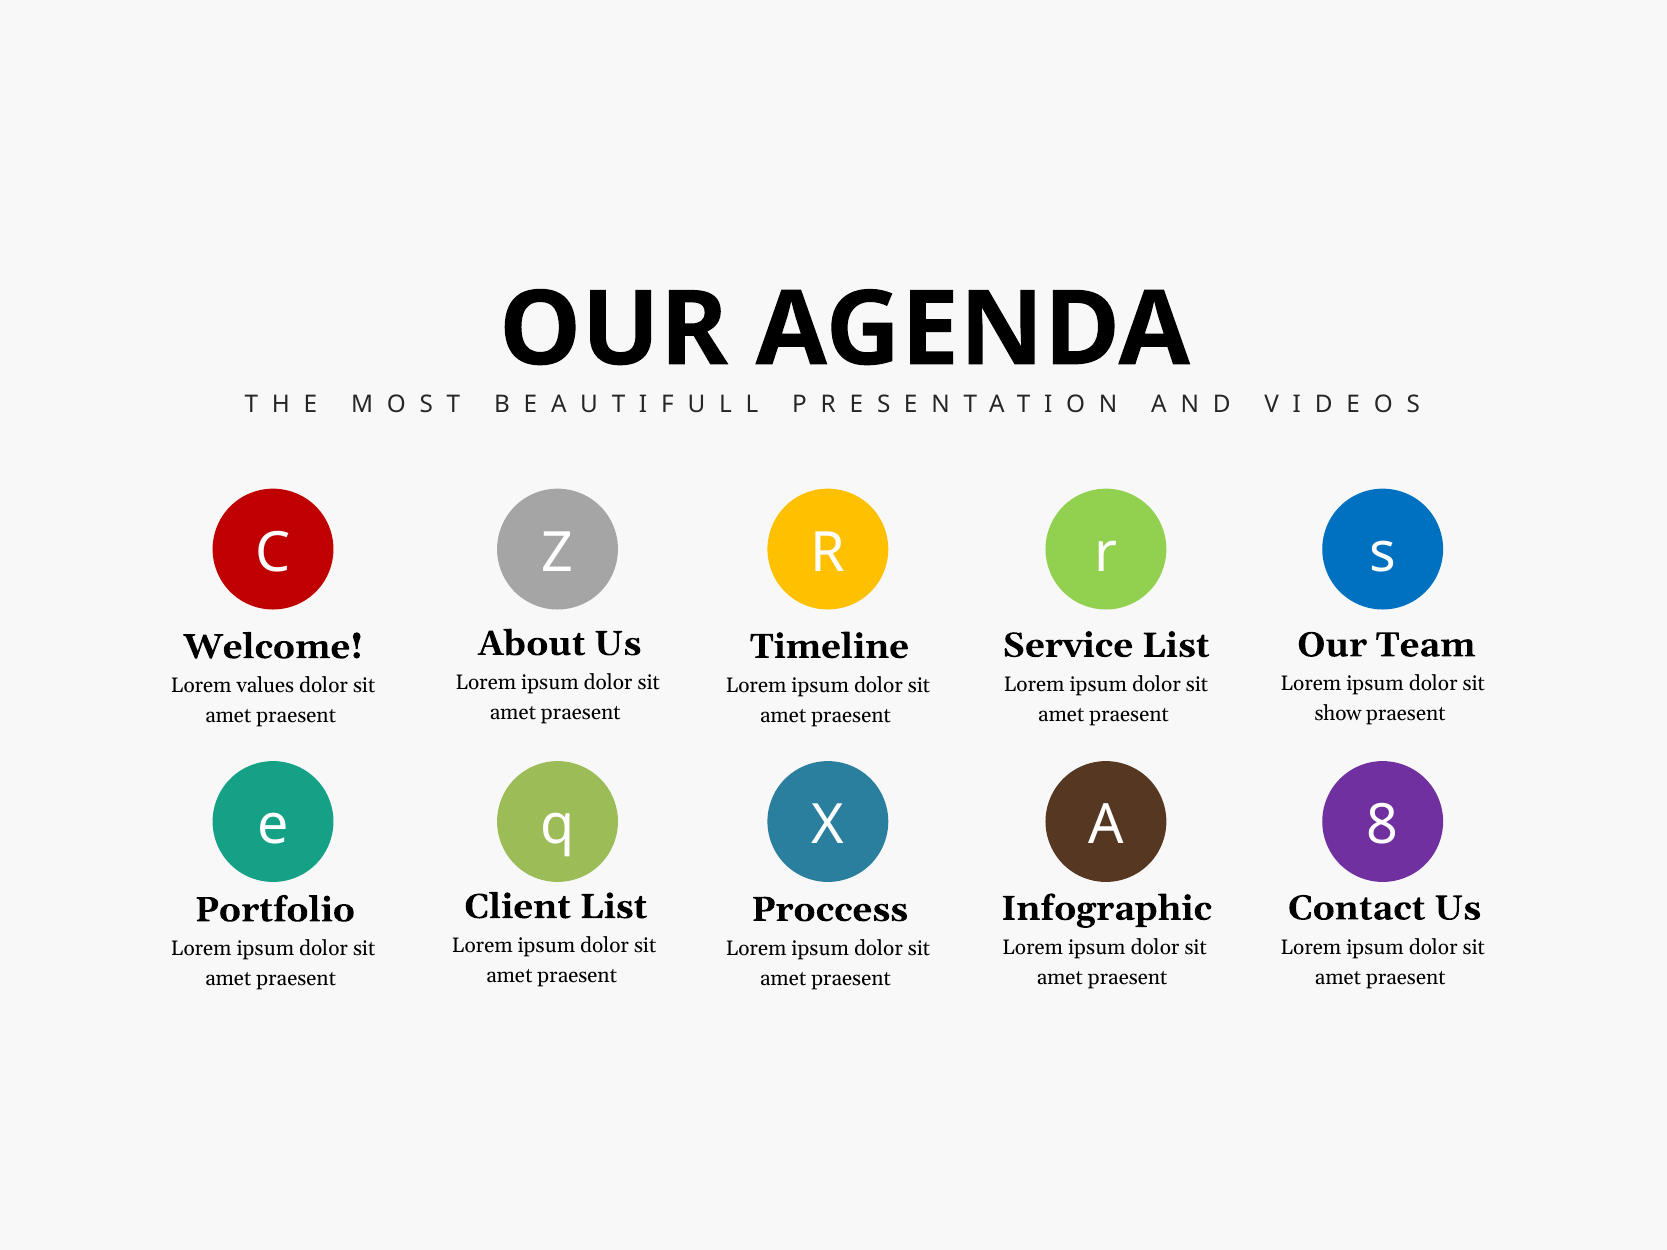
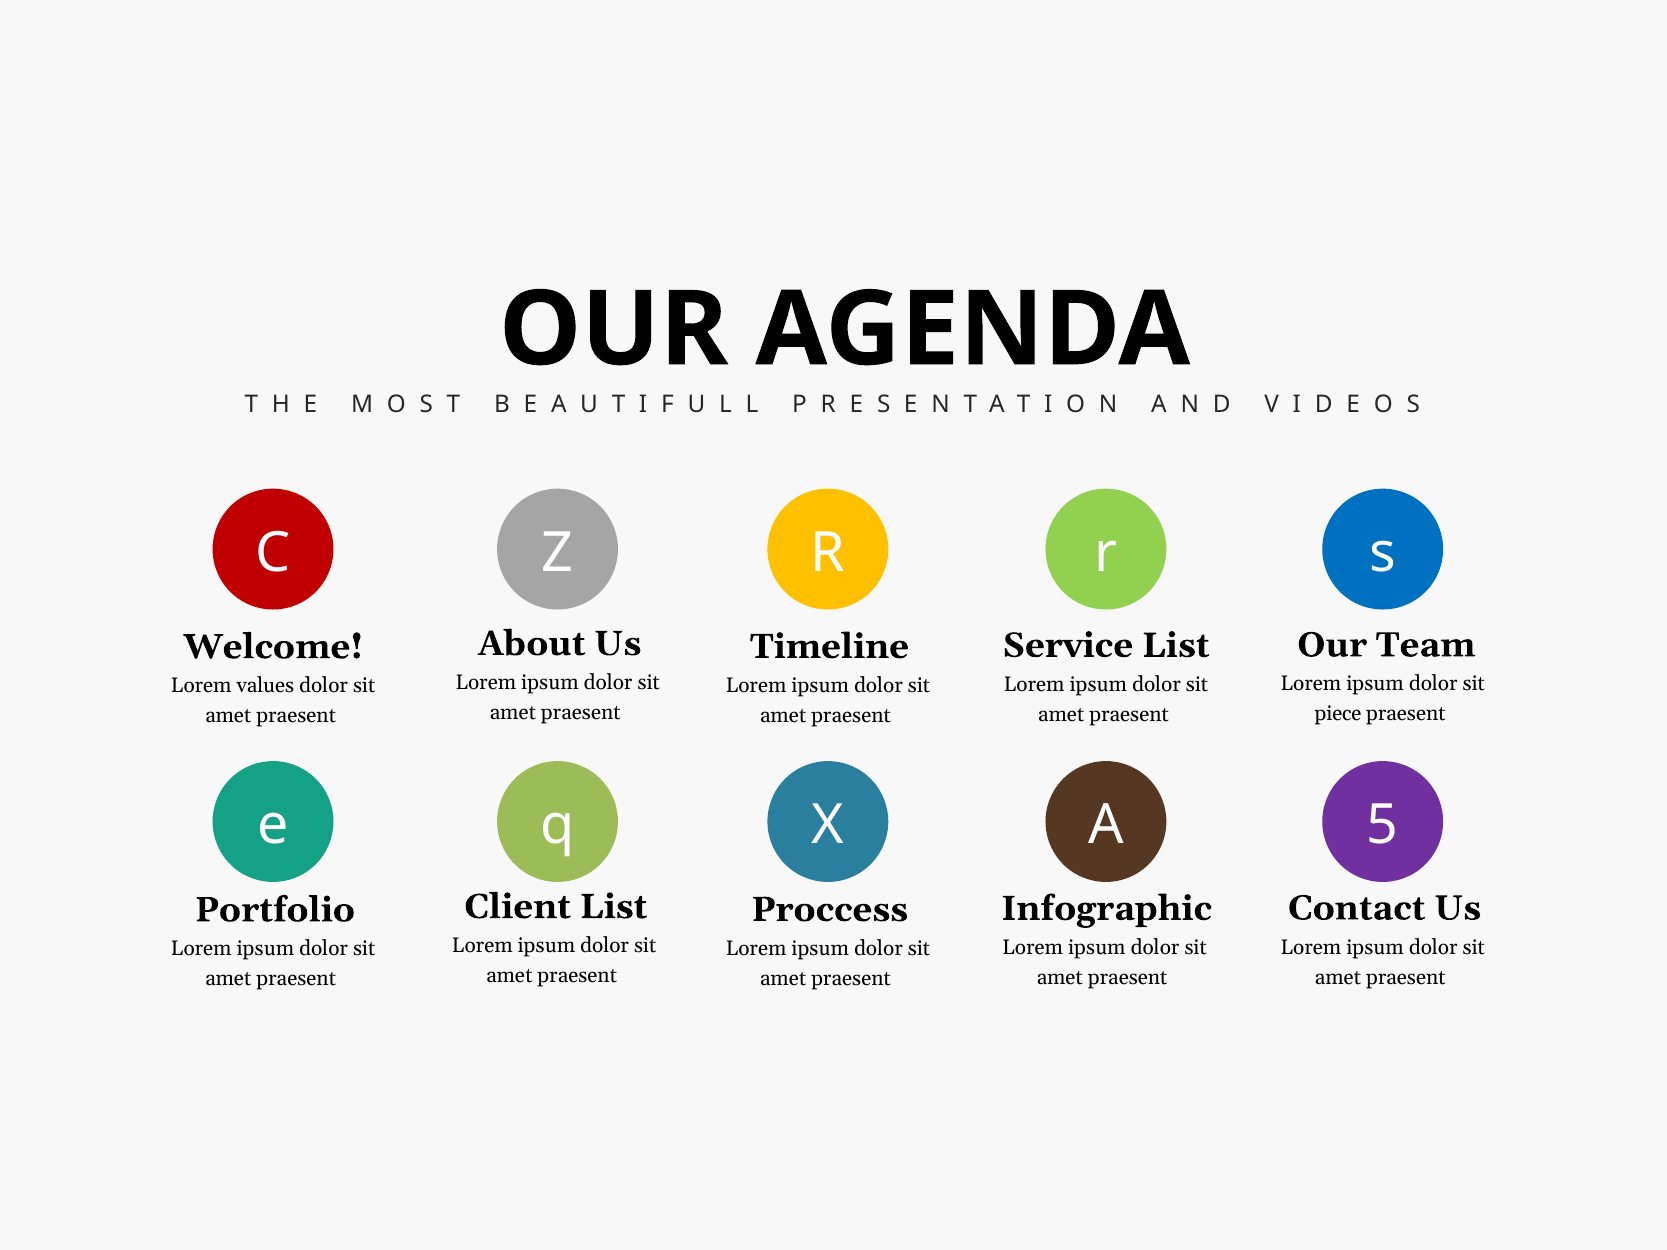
show: show -> piece (1338, 714)
8: 8 -> 5 (1383, 826)
